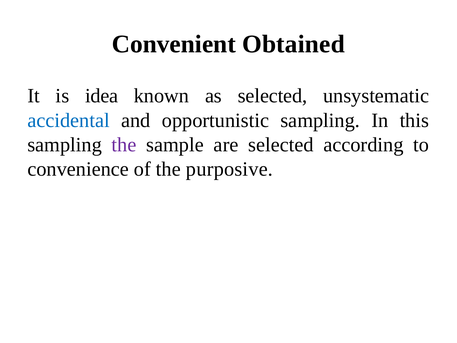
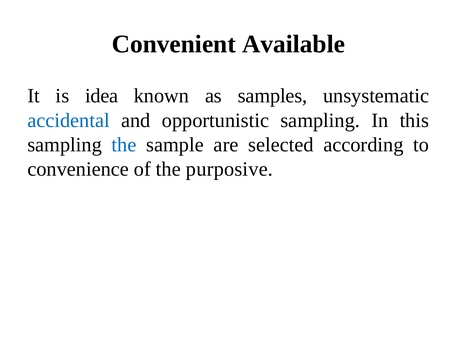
Obtained: Obtained -> Available (294, 44)
as selected: selected -> samples (273, 96)
the colour: purple -> blue (124, 145)
